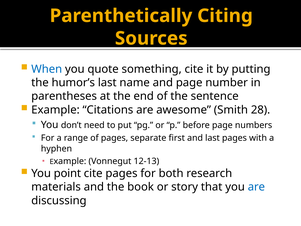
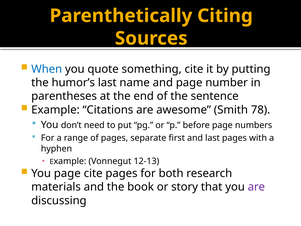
28: 28 -> 78 (261, 110)
You point: point -> page (67, 173)
are colour: blue -> purple (256, 187)
